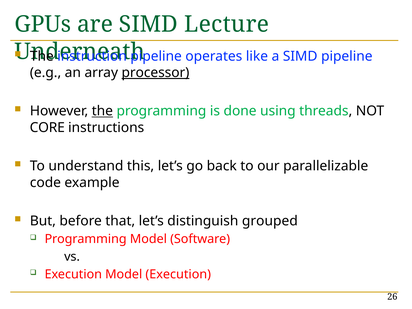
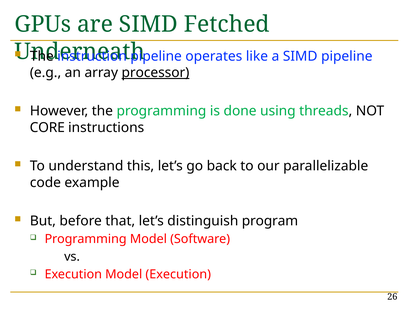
Lecture: Lecture -> Fetched (227, 24)
the underline: present -> none (102, 111)
grouped: grouped -> program (270, 221)
